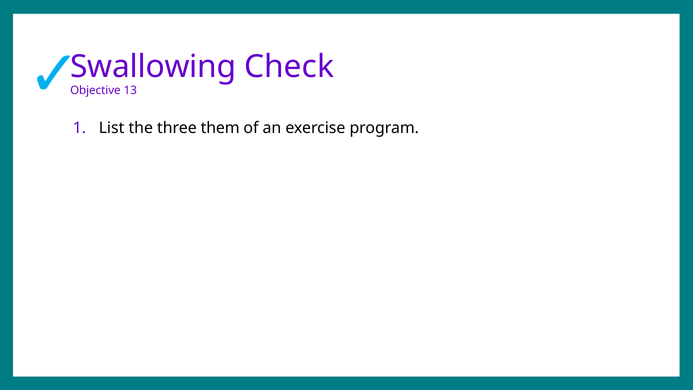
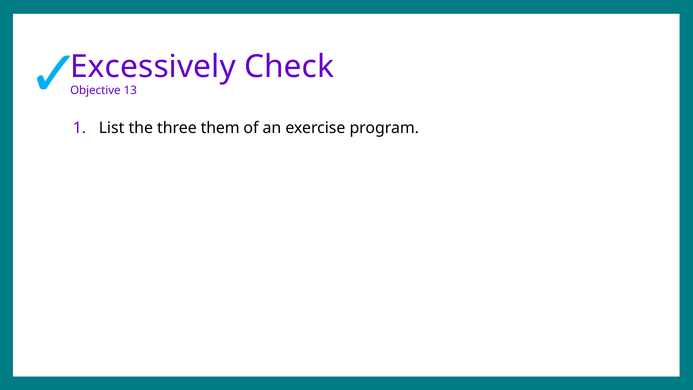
Swallowing: Swallowing -> Excessively (153, 67)
